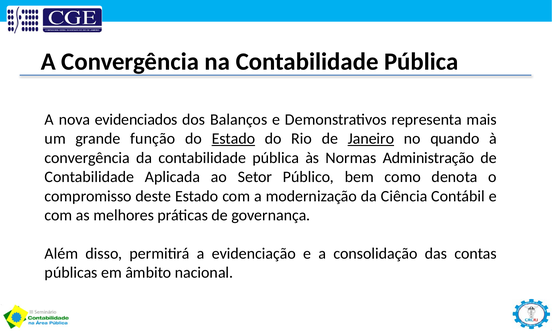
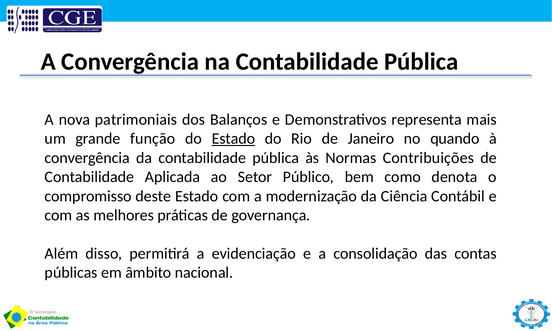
evidenciados: evidenciados -> patrimoniais (136, 120)
Janeiro underline: present -> none (371, 139)
Administração: Administração -> Contribuições (428, 158)
